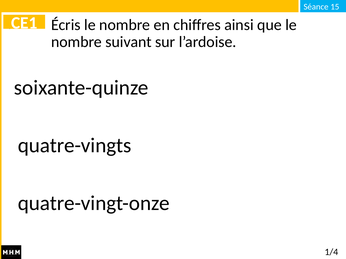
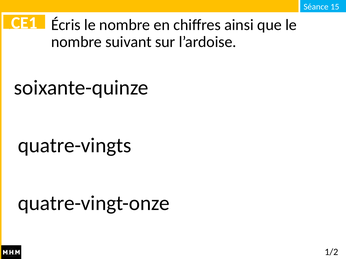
1/4: 1/4 -> 1/2 (331, 252)
